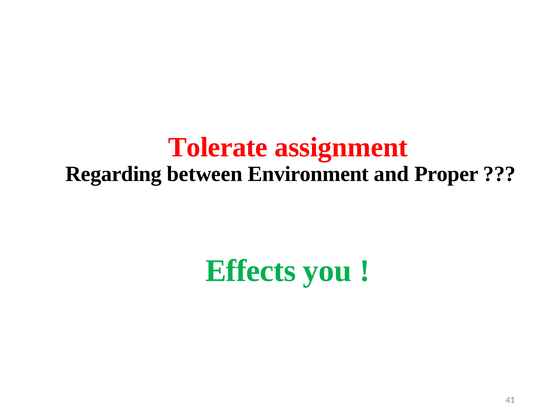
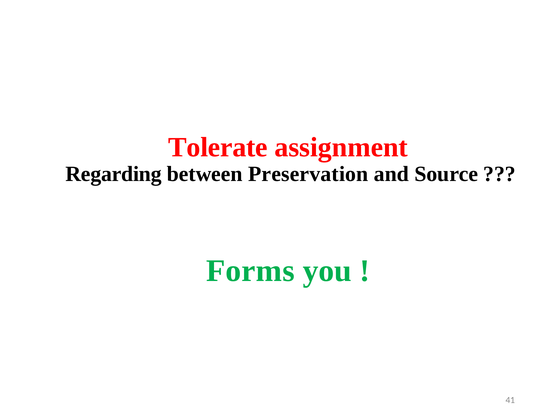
Environment: Environment -> Preservation (308, 174)
Proper: Proper -> Source (446, 174)
Effects: Effects -> Forms (250, 271)
